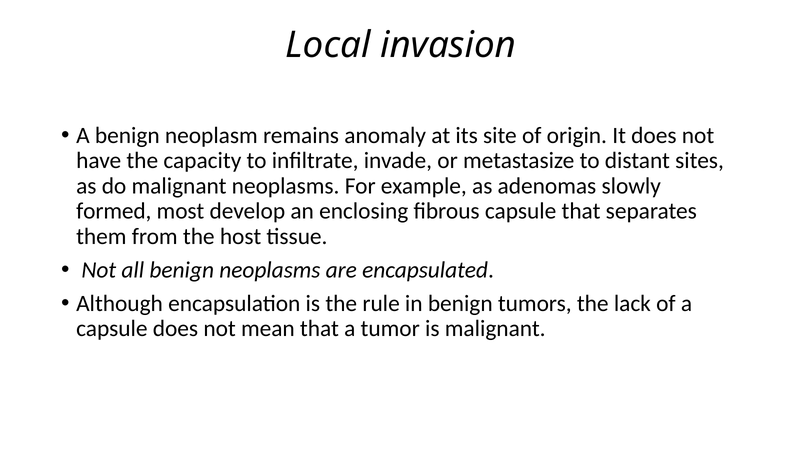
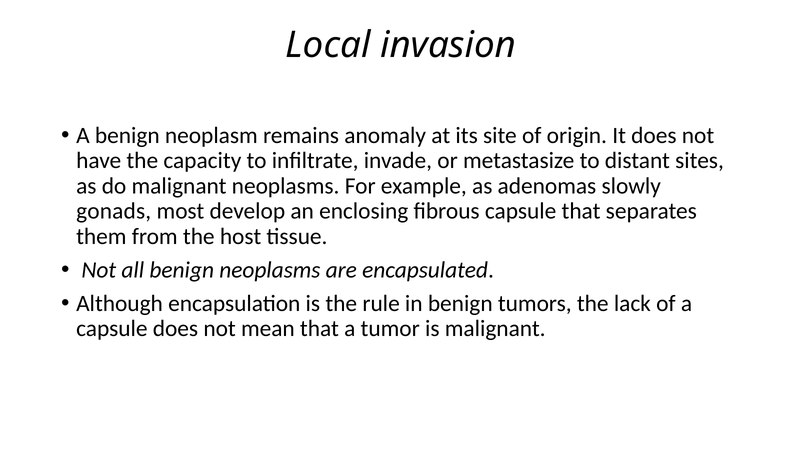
formed: formed -> gonads (114, 211)
